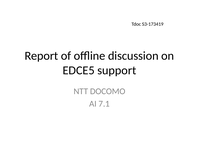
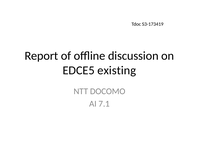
support: support -> existing (117, 71)
